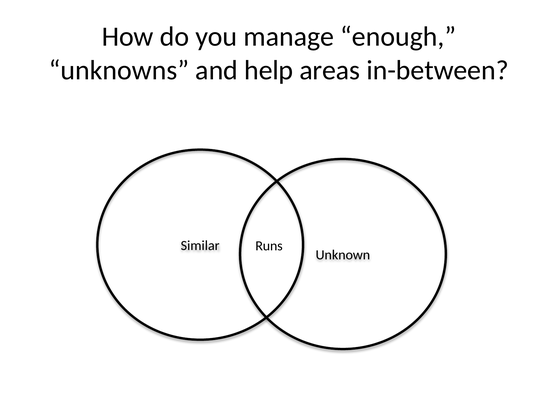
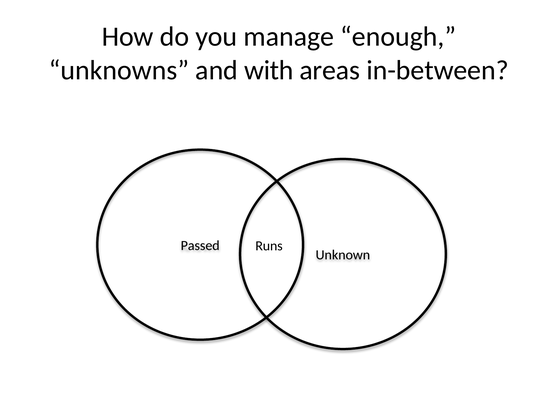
help: help -> with (269, 70)
Similar: Similar -> Passed (200, 246)
